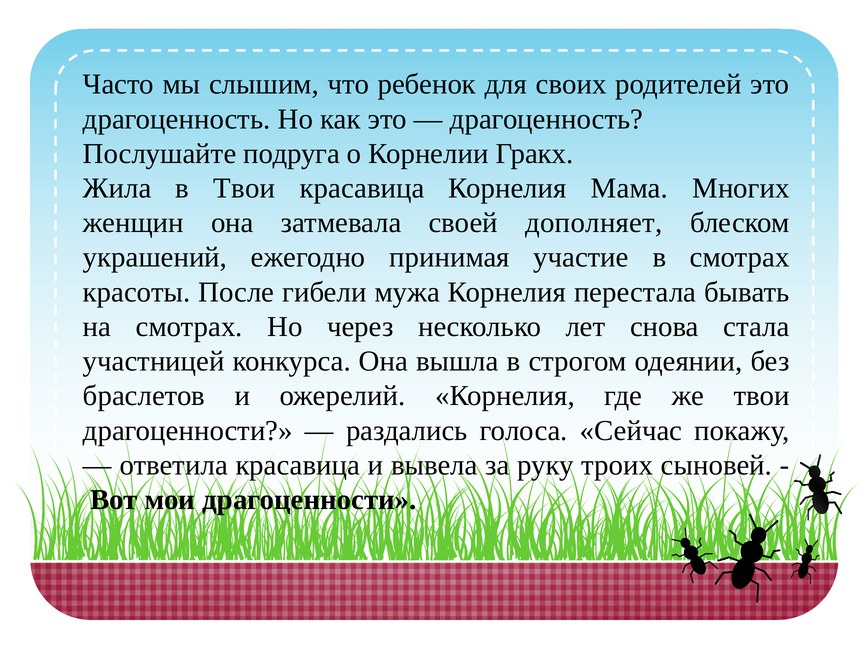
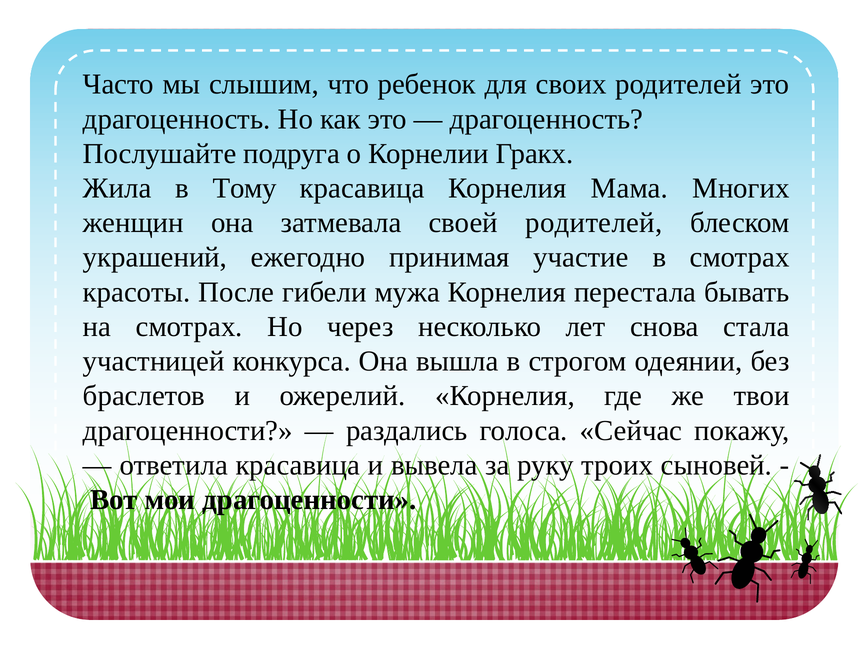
в Твои: Твои -> Тому (245, 188)
своей дополняет: дополняет -> родителей (594, 223)
